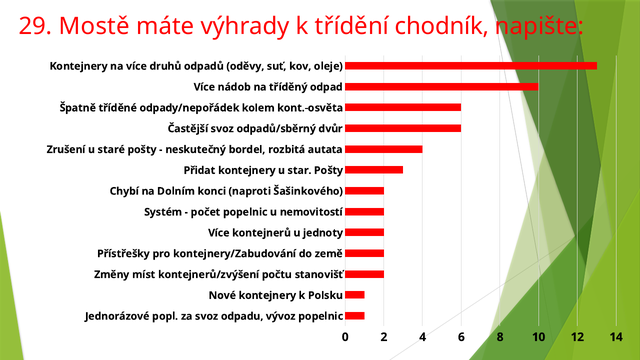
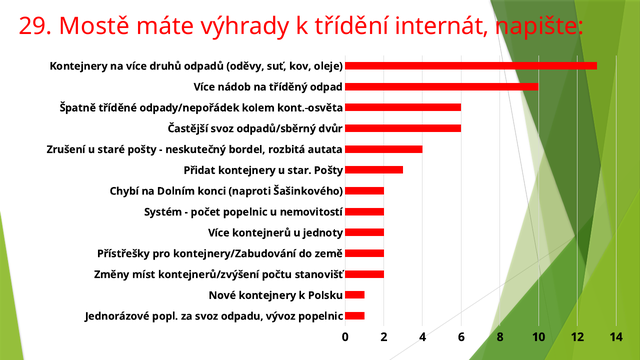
chodník: chodník -> internát (442, 26)
